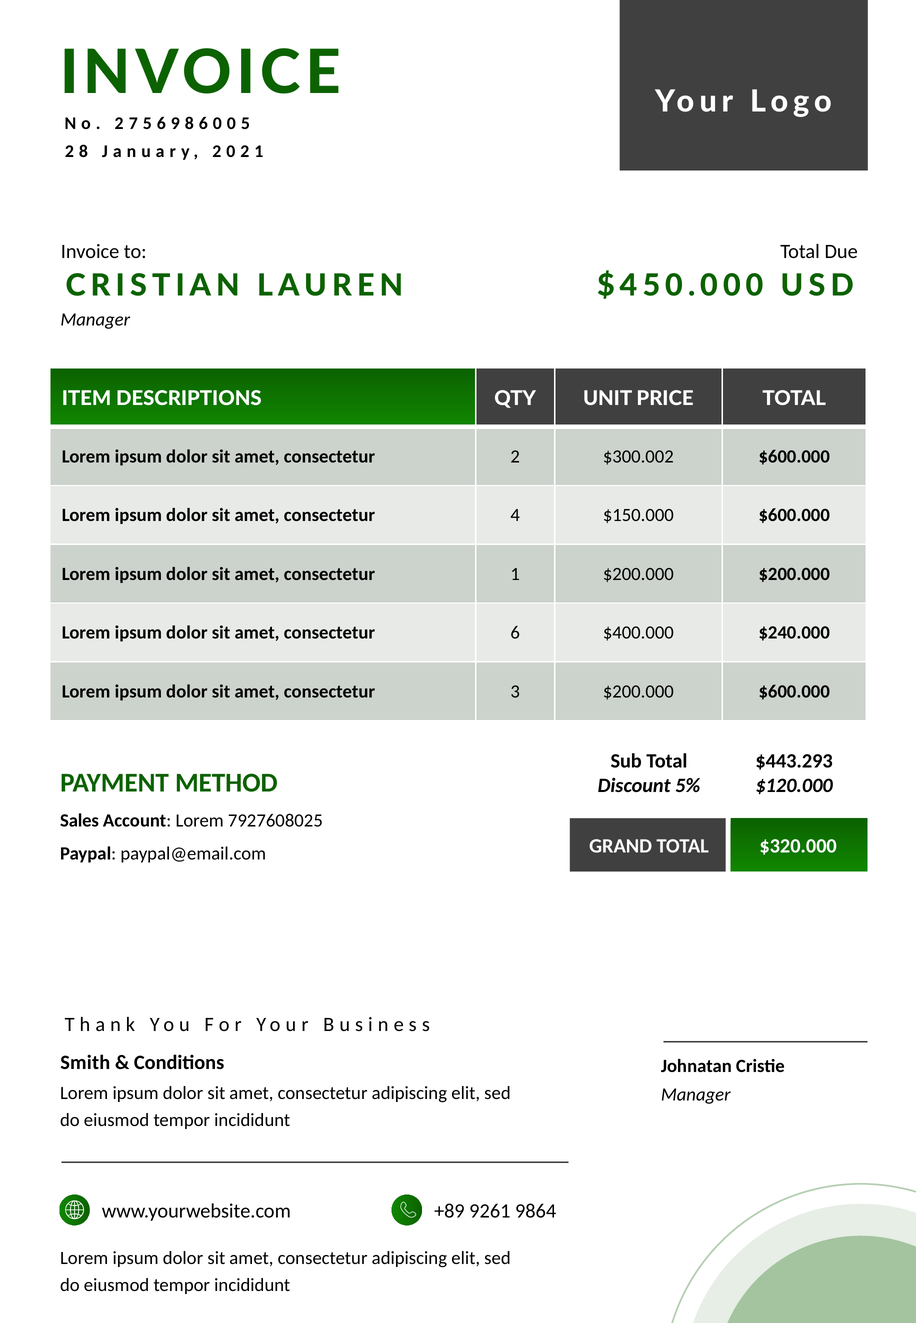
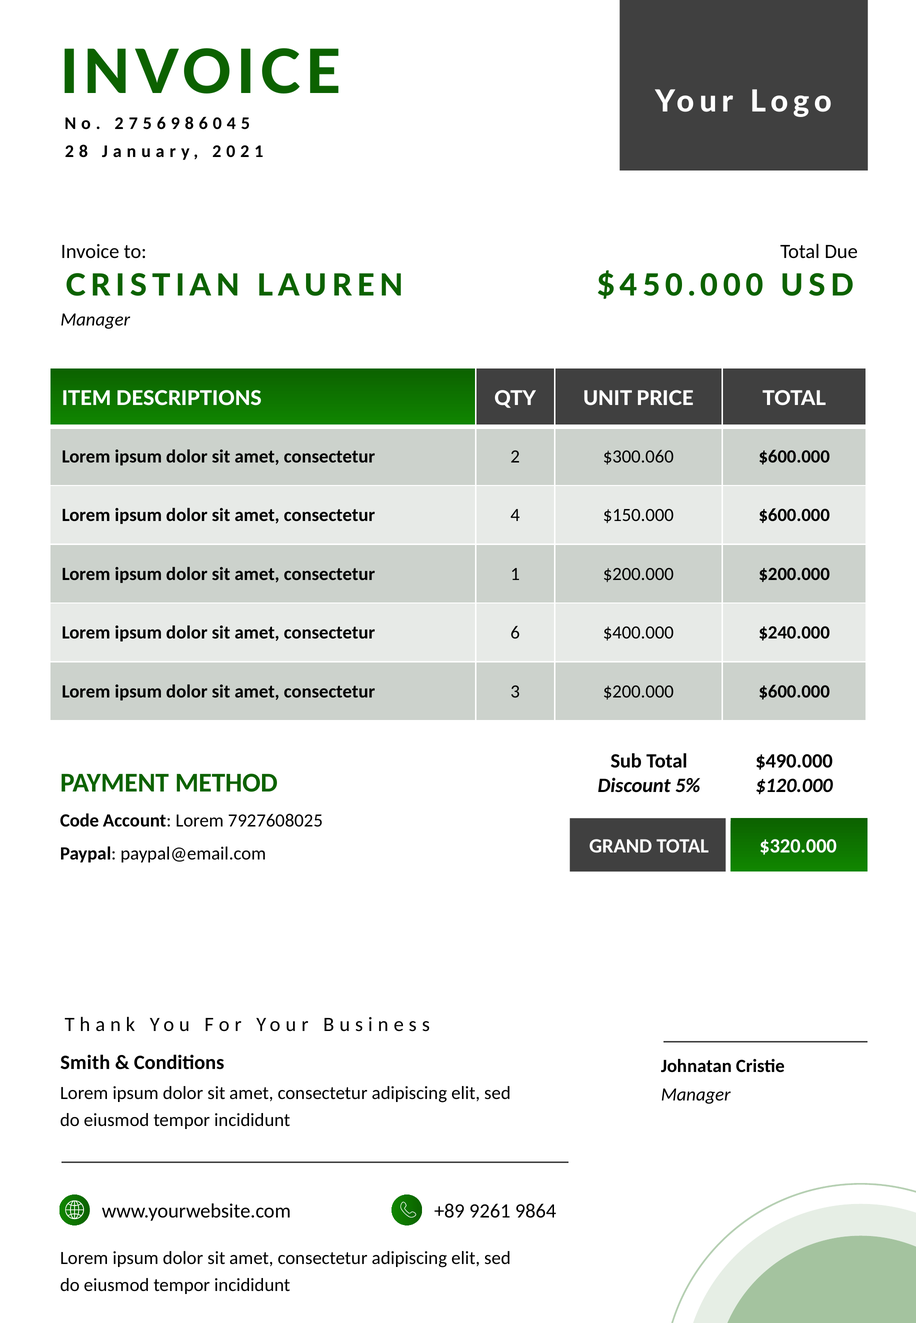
0: 0 -> 4 (231, 123)
$300.002: $300.002 -> $300.060 (638, 456)
$443.293: $443.293 -> $490.000 (794, 761)
Sales: Sales -> Code (80, 821)
